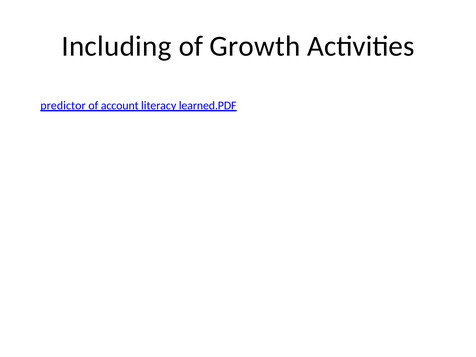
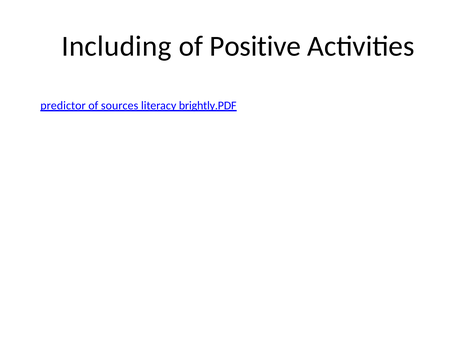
Growth: Growth -> Positive (255, 46)
account: account -> sources (120, 106)
learned.PDF: learned.PDF -> brightly.PDF (208, 106)
